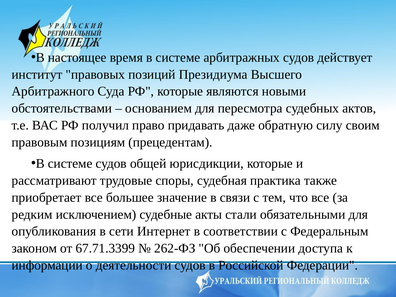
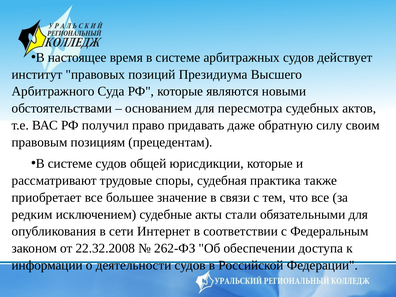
67.71.3399: 67.71.3399 -> 22.32.2008 (105, 248)
